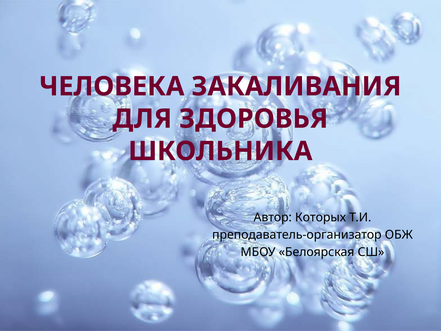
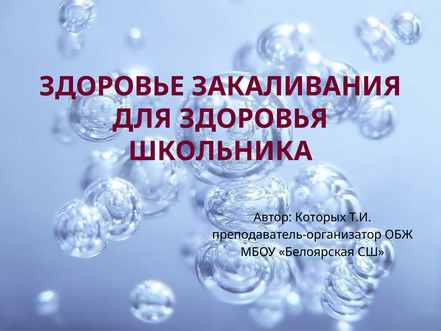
ЧЕЛОВЕКА: ЧЕЛОВЕКА -> ЗДОРОВЬЕ (112, 86)
